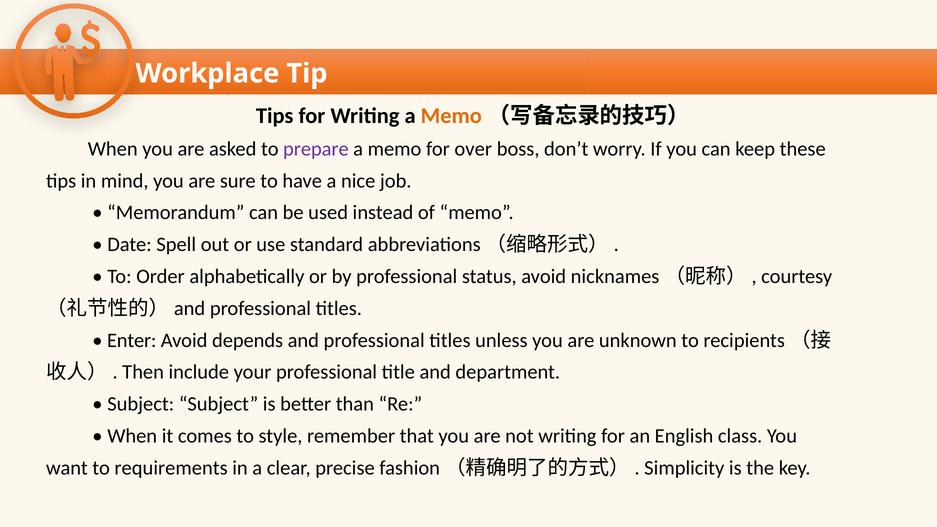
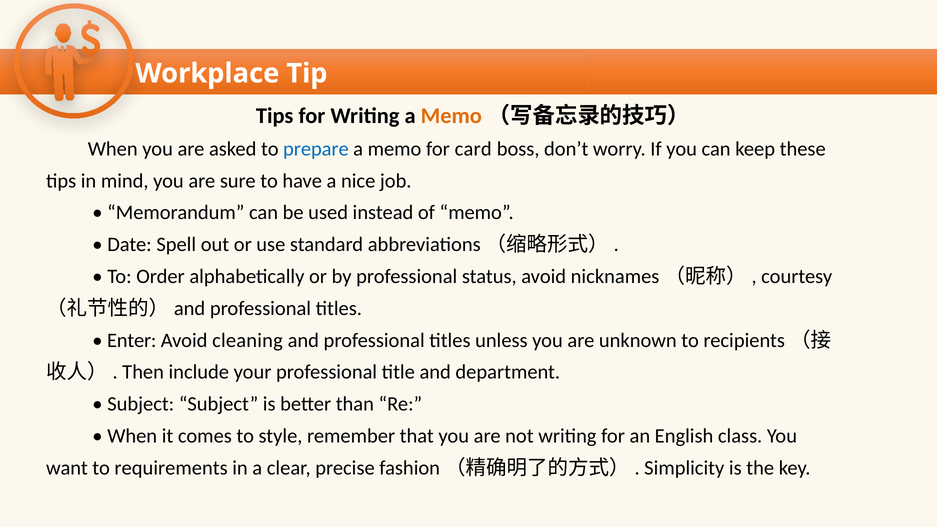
prepare colour: purple -> blue (316, 149)
over: over -> card (473, 149)
depends: depends -> cleaning (247, 340)
